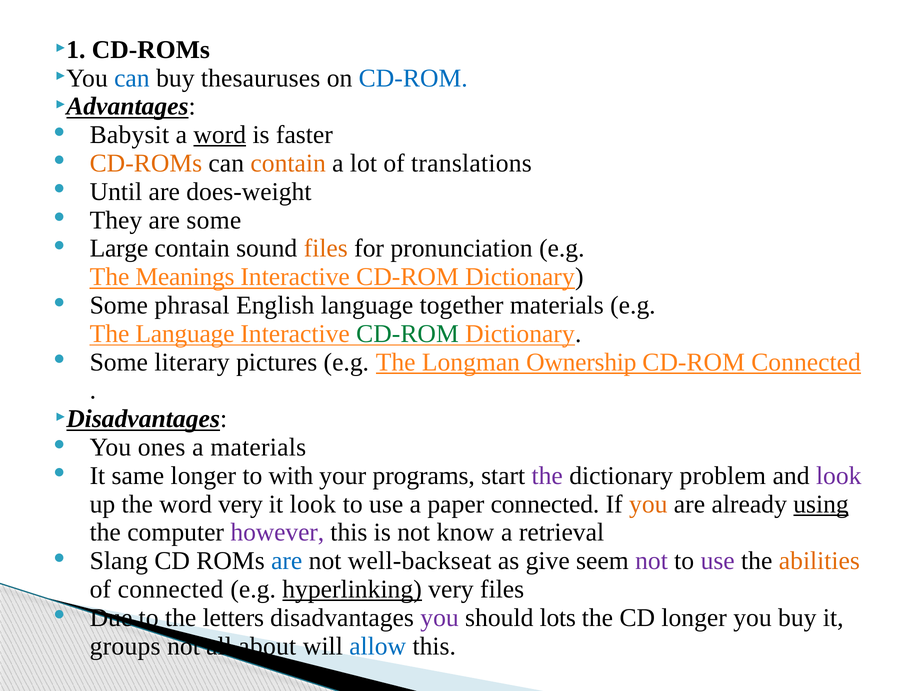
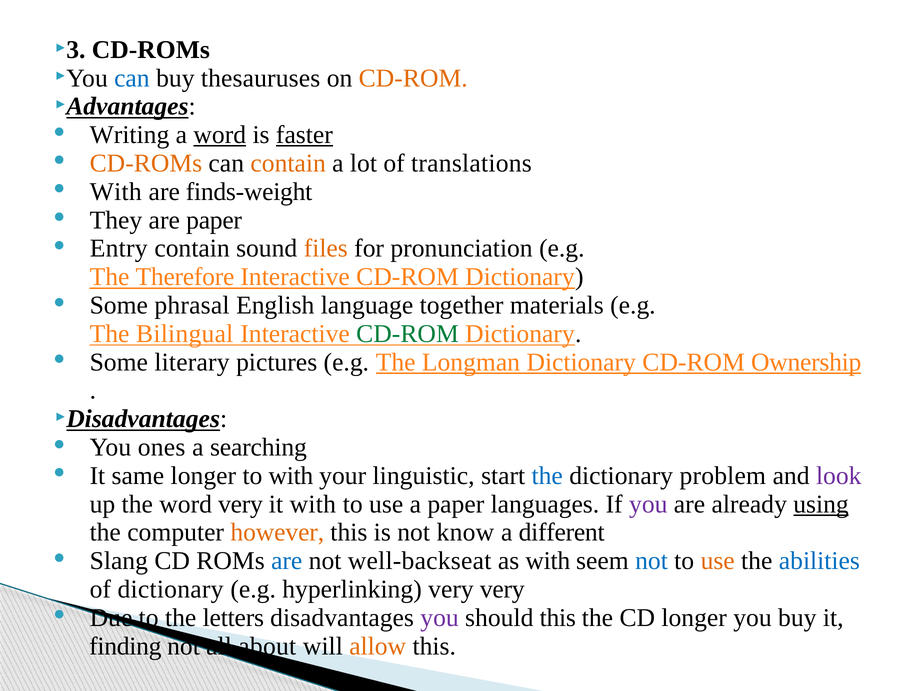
1: 1 -> 3 (76, 50)
CD-ROM colour: blue -> orange (413, 78)
Babysit: Babysit -> Writing (130, 135)
faster underline: none -> present (304, 135)
Until: Until -> With (116, 192)
does-weight: does-weight -> finds-weight (249, 192)
are some: some -> paper (214, 220)
Large: Large -> Entry (119, 248)
Meanings: Meanings -> Therefore (185, 277)
The Language: Language -> Bilingual (185, 334)
Longman Ownership: Ownership -> Dictionary (581, 362)
CD-ROM Connected: Connected -> Ownership (806, 362)
a materials: materials -> searching (258, 447)
programs: programs -> linguistic (424, 476)
the colour: purple -> blue (547, 476)
it look: look -> with (313, 504)
paper connected: connected -> languages (545, 504)
you colour: orange -> purple (648, 504)
however colour: purple -> orange (277, 532)
retrieval: retrieval -> different (562, 532)
as give: give -> with (548, 561)
not colour: purple -> blue (652, 561)
use colour: purple -> orange (718, 561)
abilities colour: orange -> blue (819, 561)
of connected: connected -> dictionary (171, 589)
hyperlinking underline: present -> none (352, 589)
very files: files -> very (502, 589)
should lots: lots -> this (558, 618)
groups: groups -> finding (125, 646)
allow colour: blue -> orange (378, 646)
